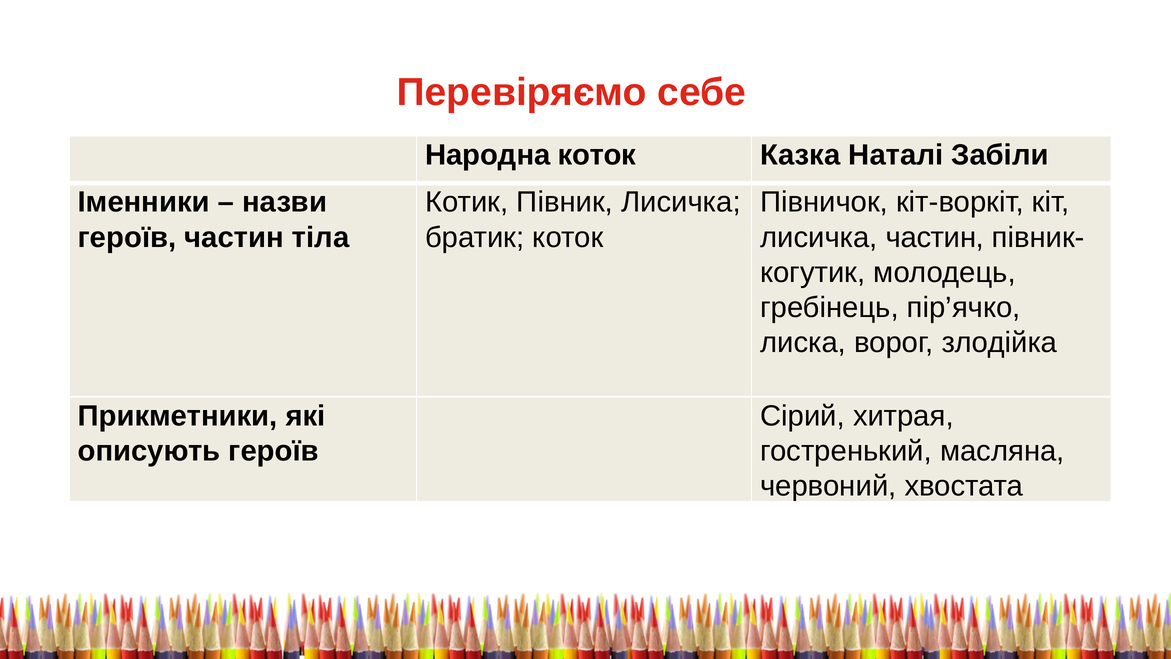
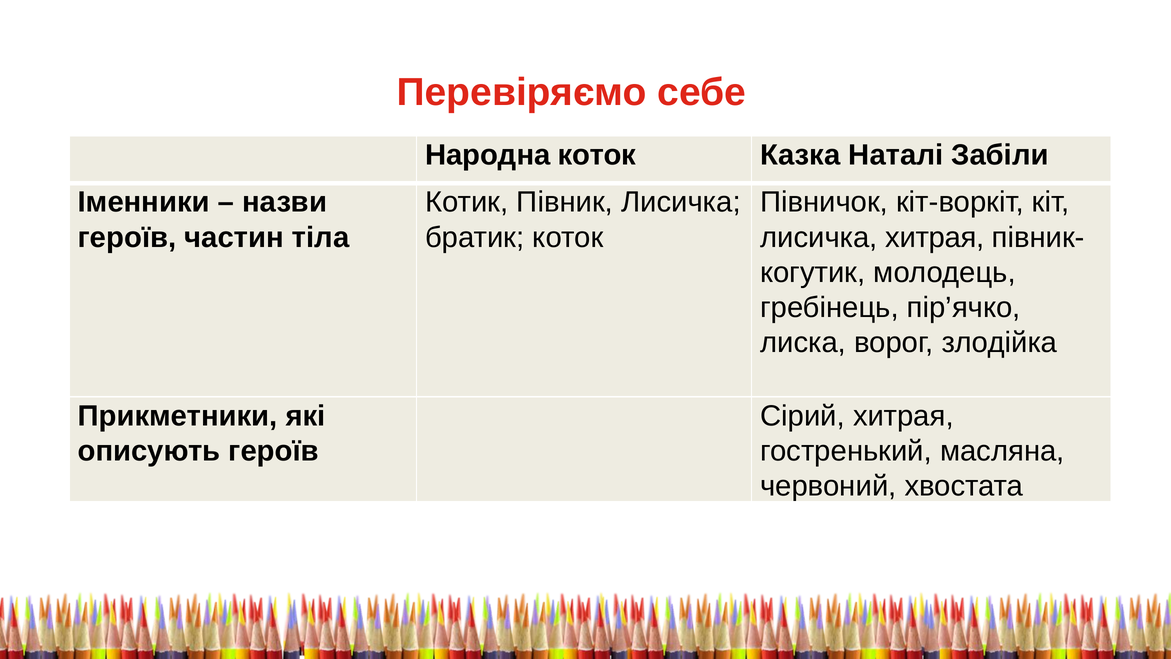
лисичка частин: частин -> хитрая (935, 237)
